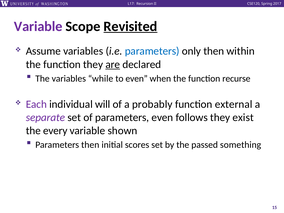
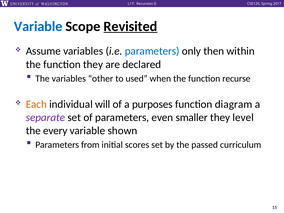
Variable colour: purple -> blue (38, 26)
are underline: present -> none (113, 64)
while: while -> other (101, 78)
to even: even -> used (137, 78)
Each colour: purple -> orange (36, 104)
probably: probably -> purposes (152, 104)
external: external -> diagram (234, 104)
follows: follows -> smaller (192, 117)
exist: exist -> level (243, 117)
Parameters then: then -> from (90, 145)
something: something -> curriculum (241, 145)
